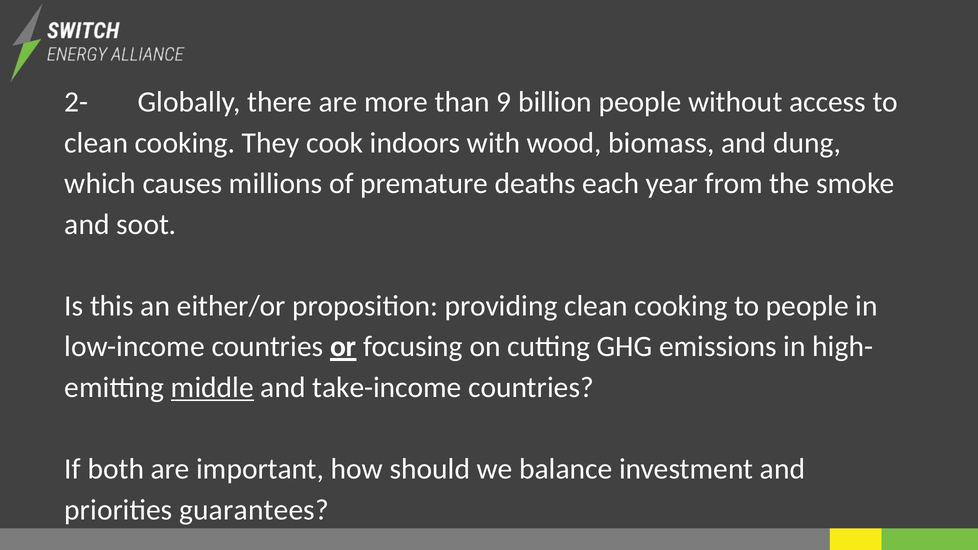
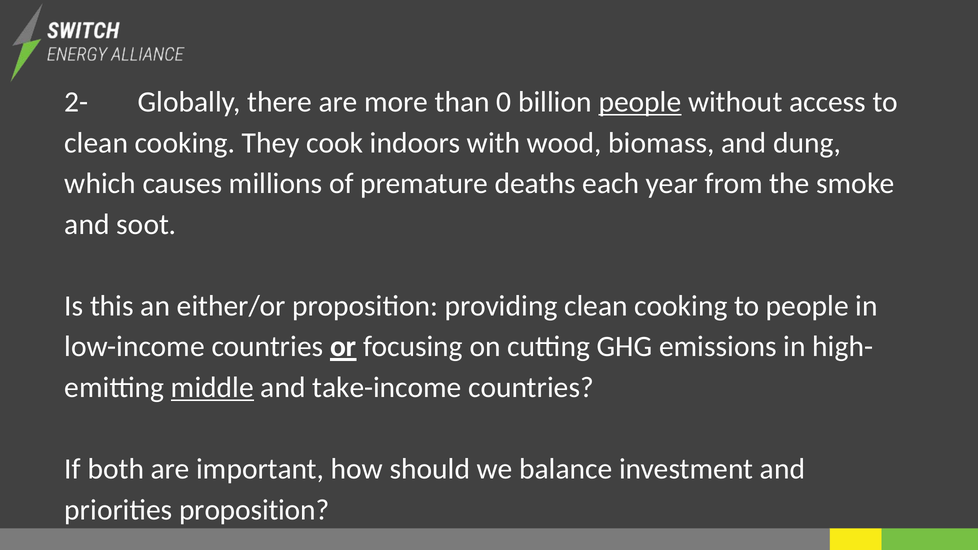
9: 9 -> 0 (504, 102)
people underline: none -> present (640, 102)
priorities guarantees: guarantees -> proposition (254, 510)
